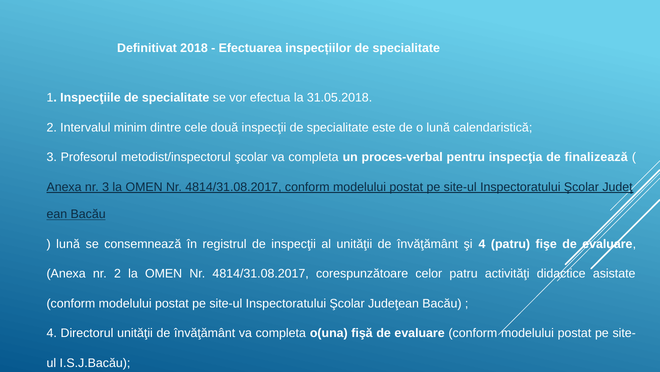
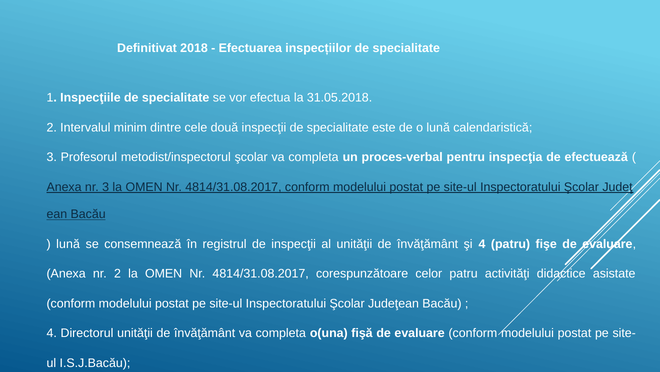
finalizează: finalizează -> efectuează (596, 157)
